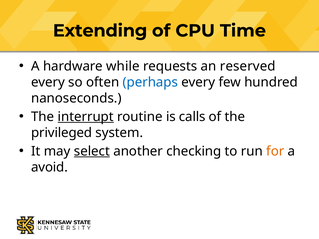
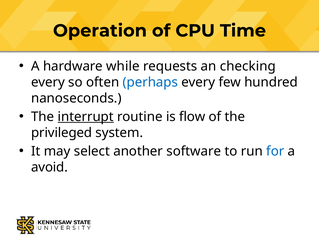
Extending: Extending -> Operation (100, 31)
reserved: reserved -> checking (248, 66)
calls: calls -> flow (192, 117)
select underline: present -> none (92, 151)
checking: checking -> software (194, 151)
for colour: orange -> blue (275, 151)
